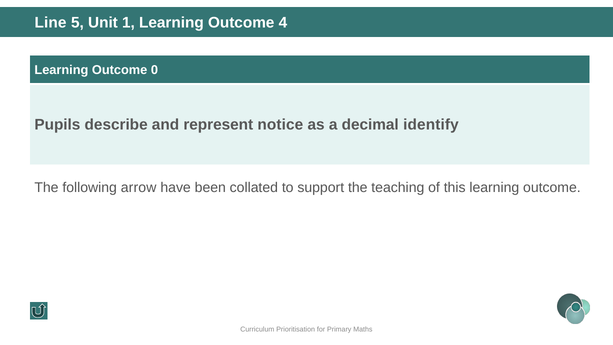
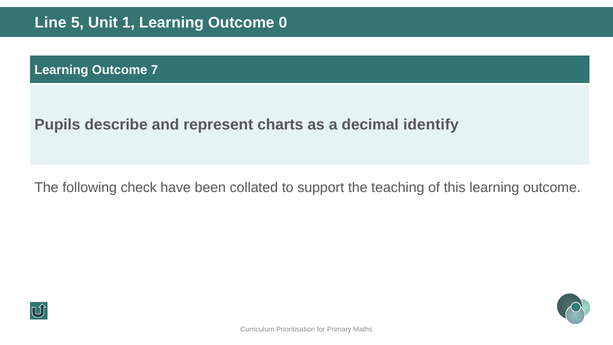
4: 4 -> 0 (283, 23)
0: 0 -> 7 (154, 70)
notice: notice -> charts (280, 125)
arrow: arrow -> check (139, 187)
